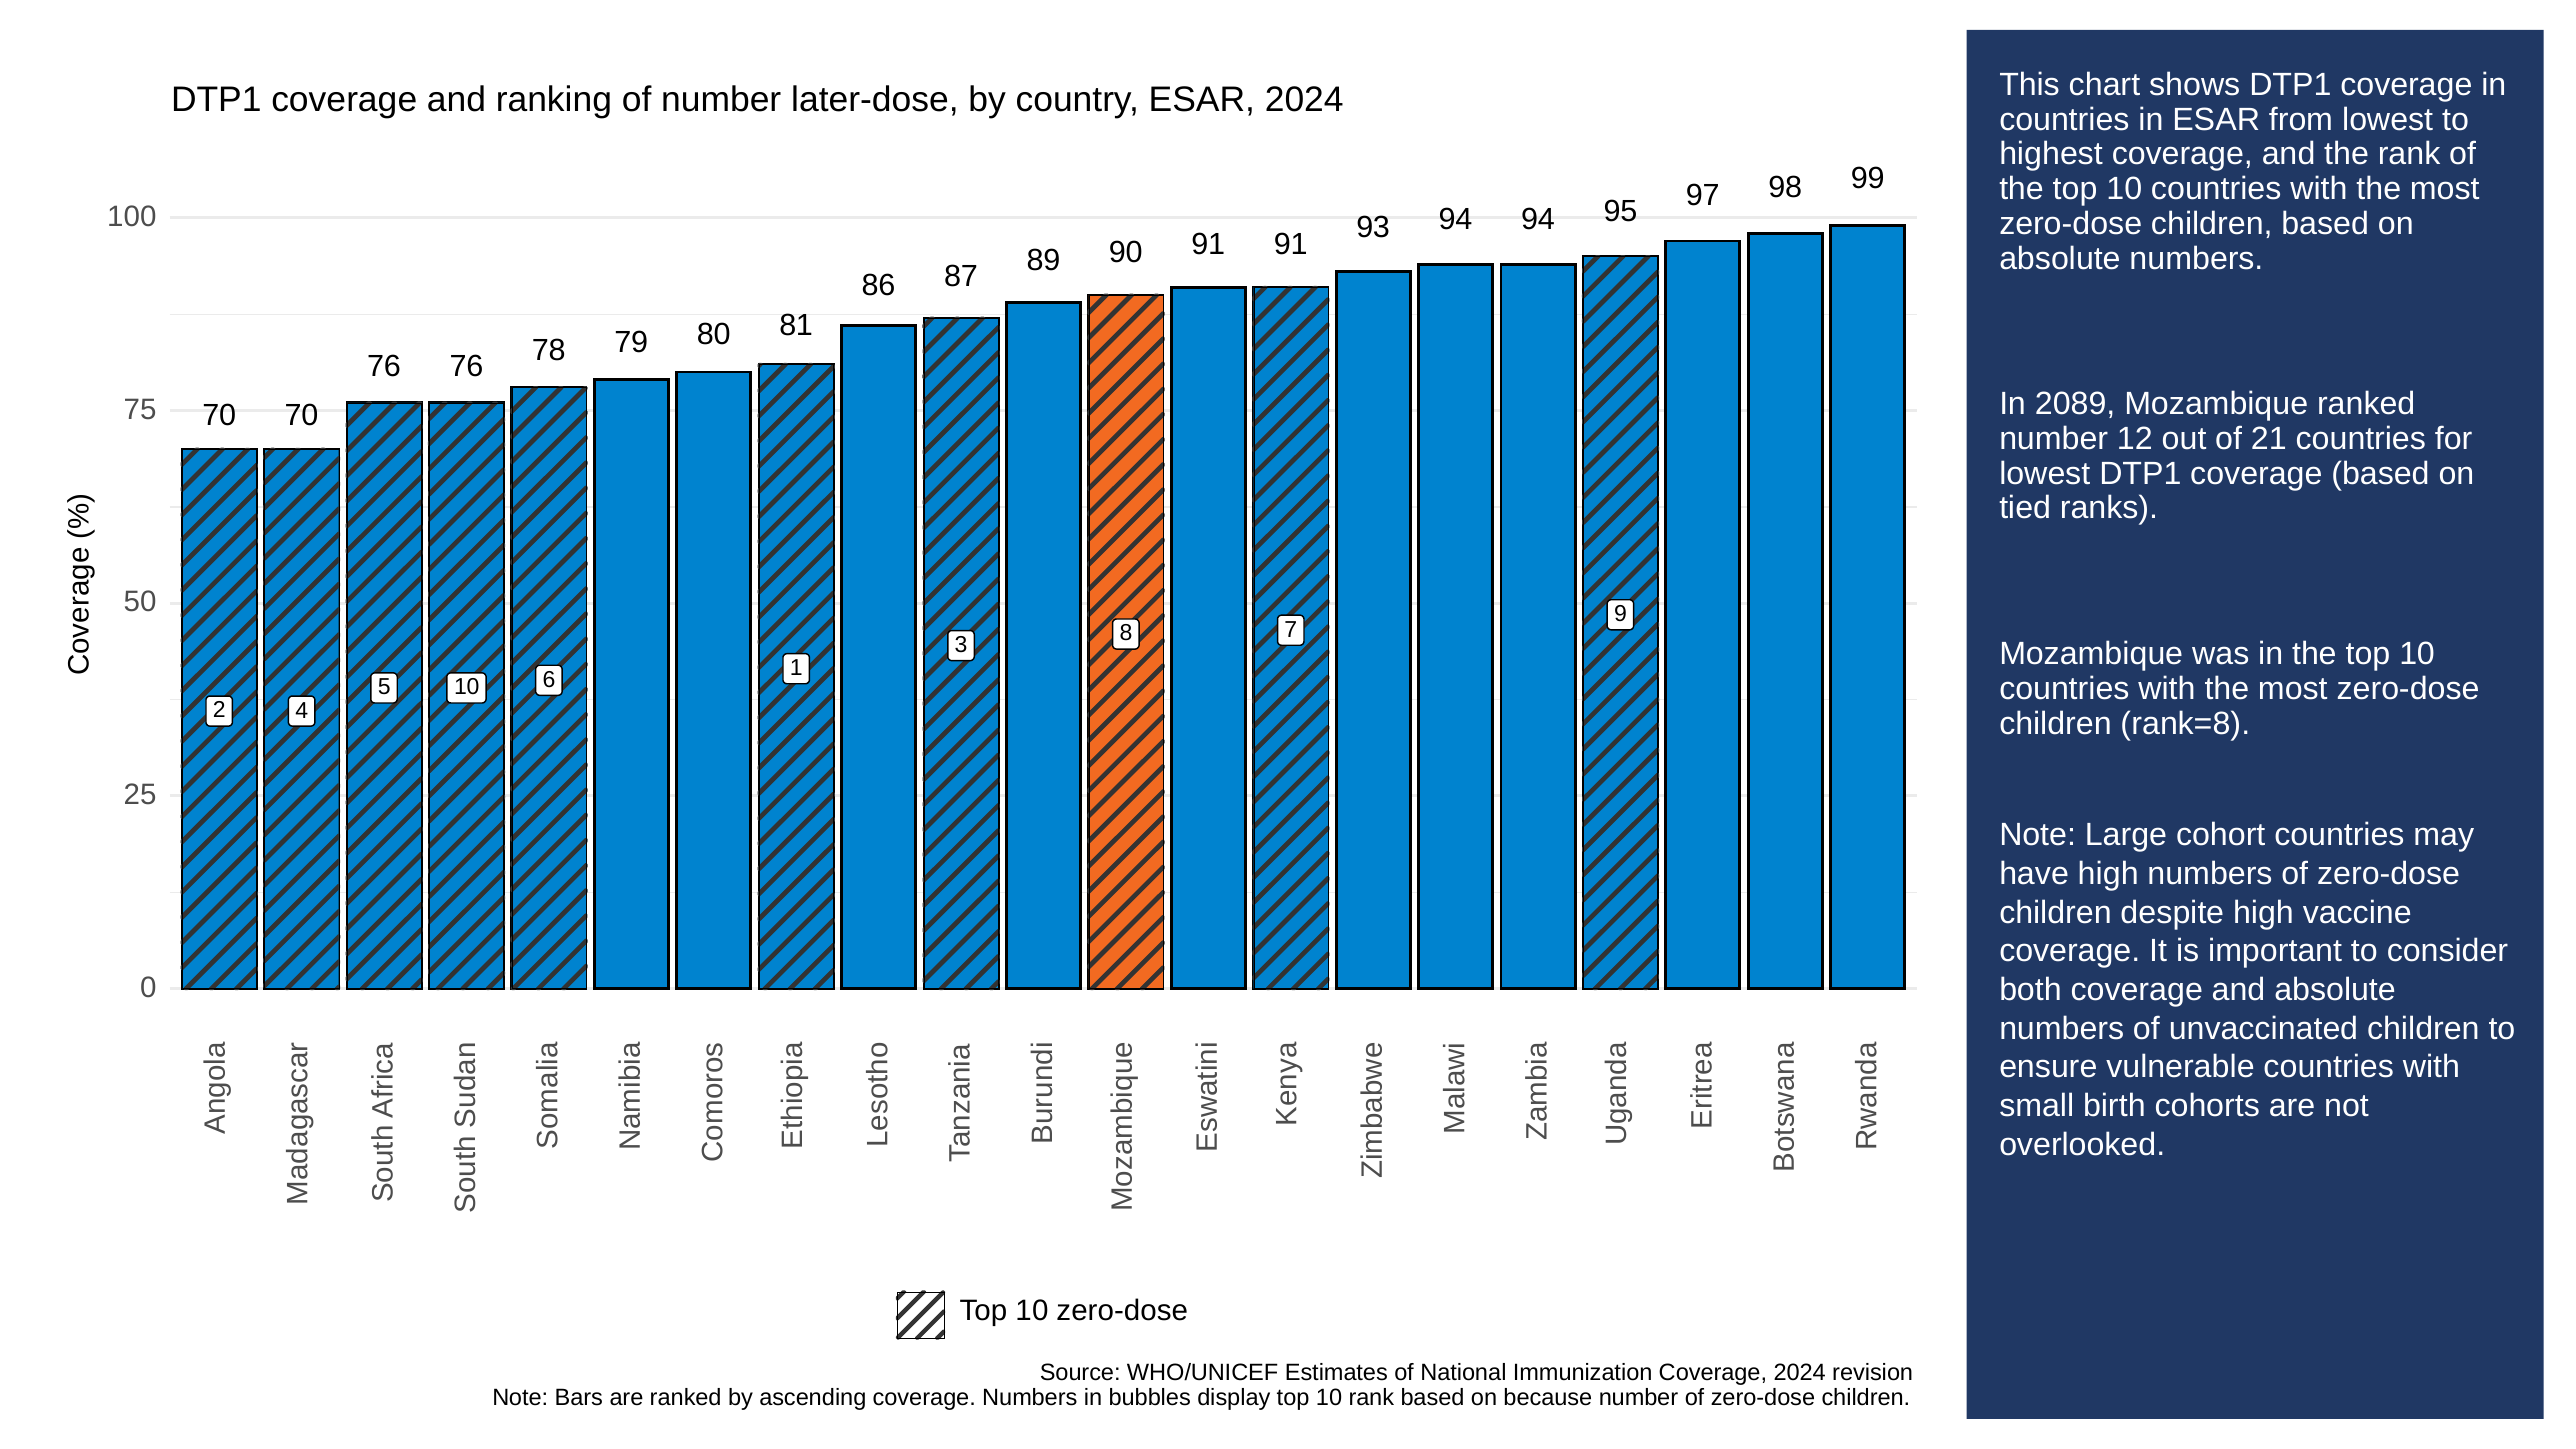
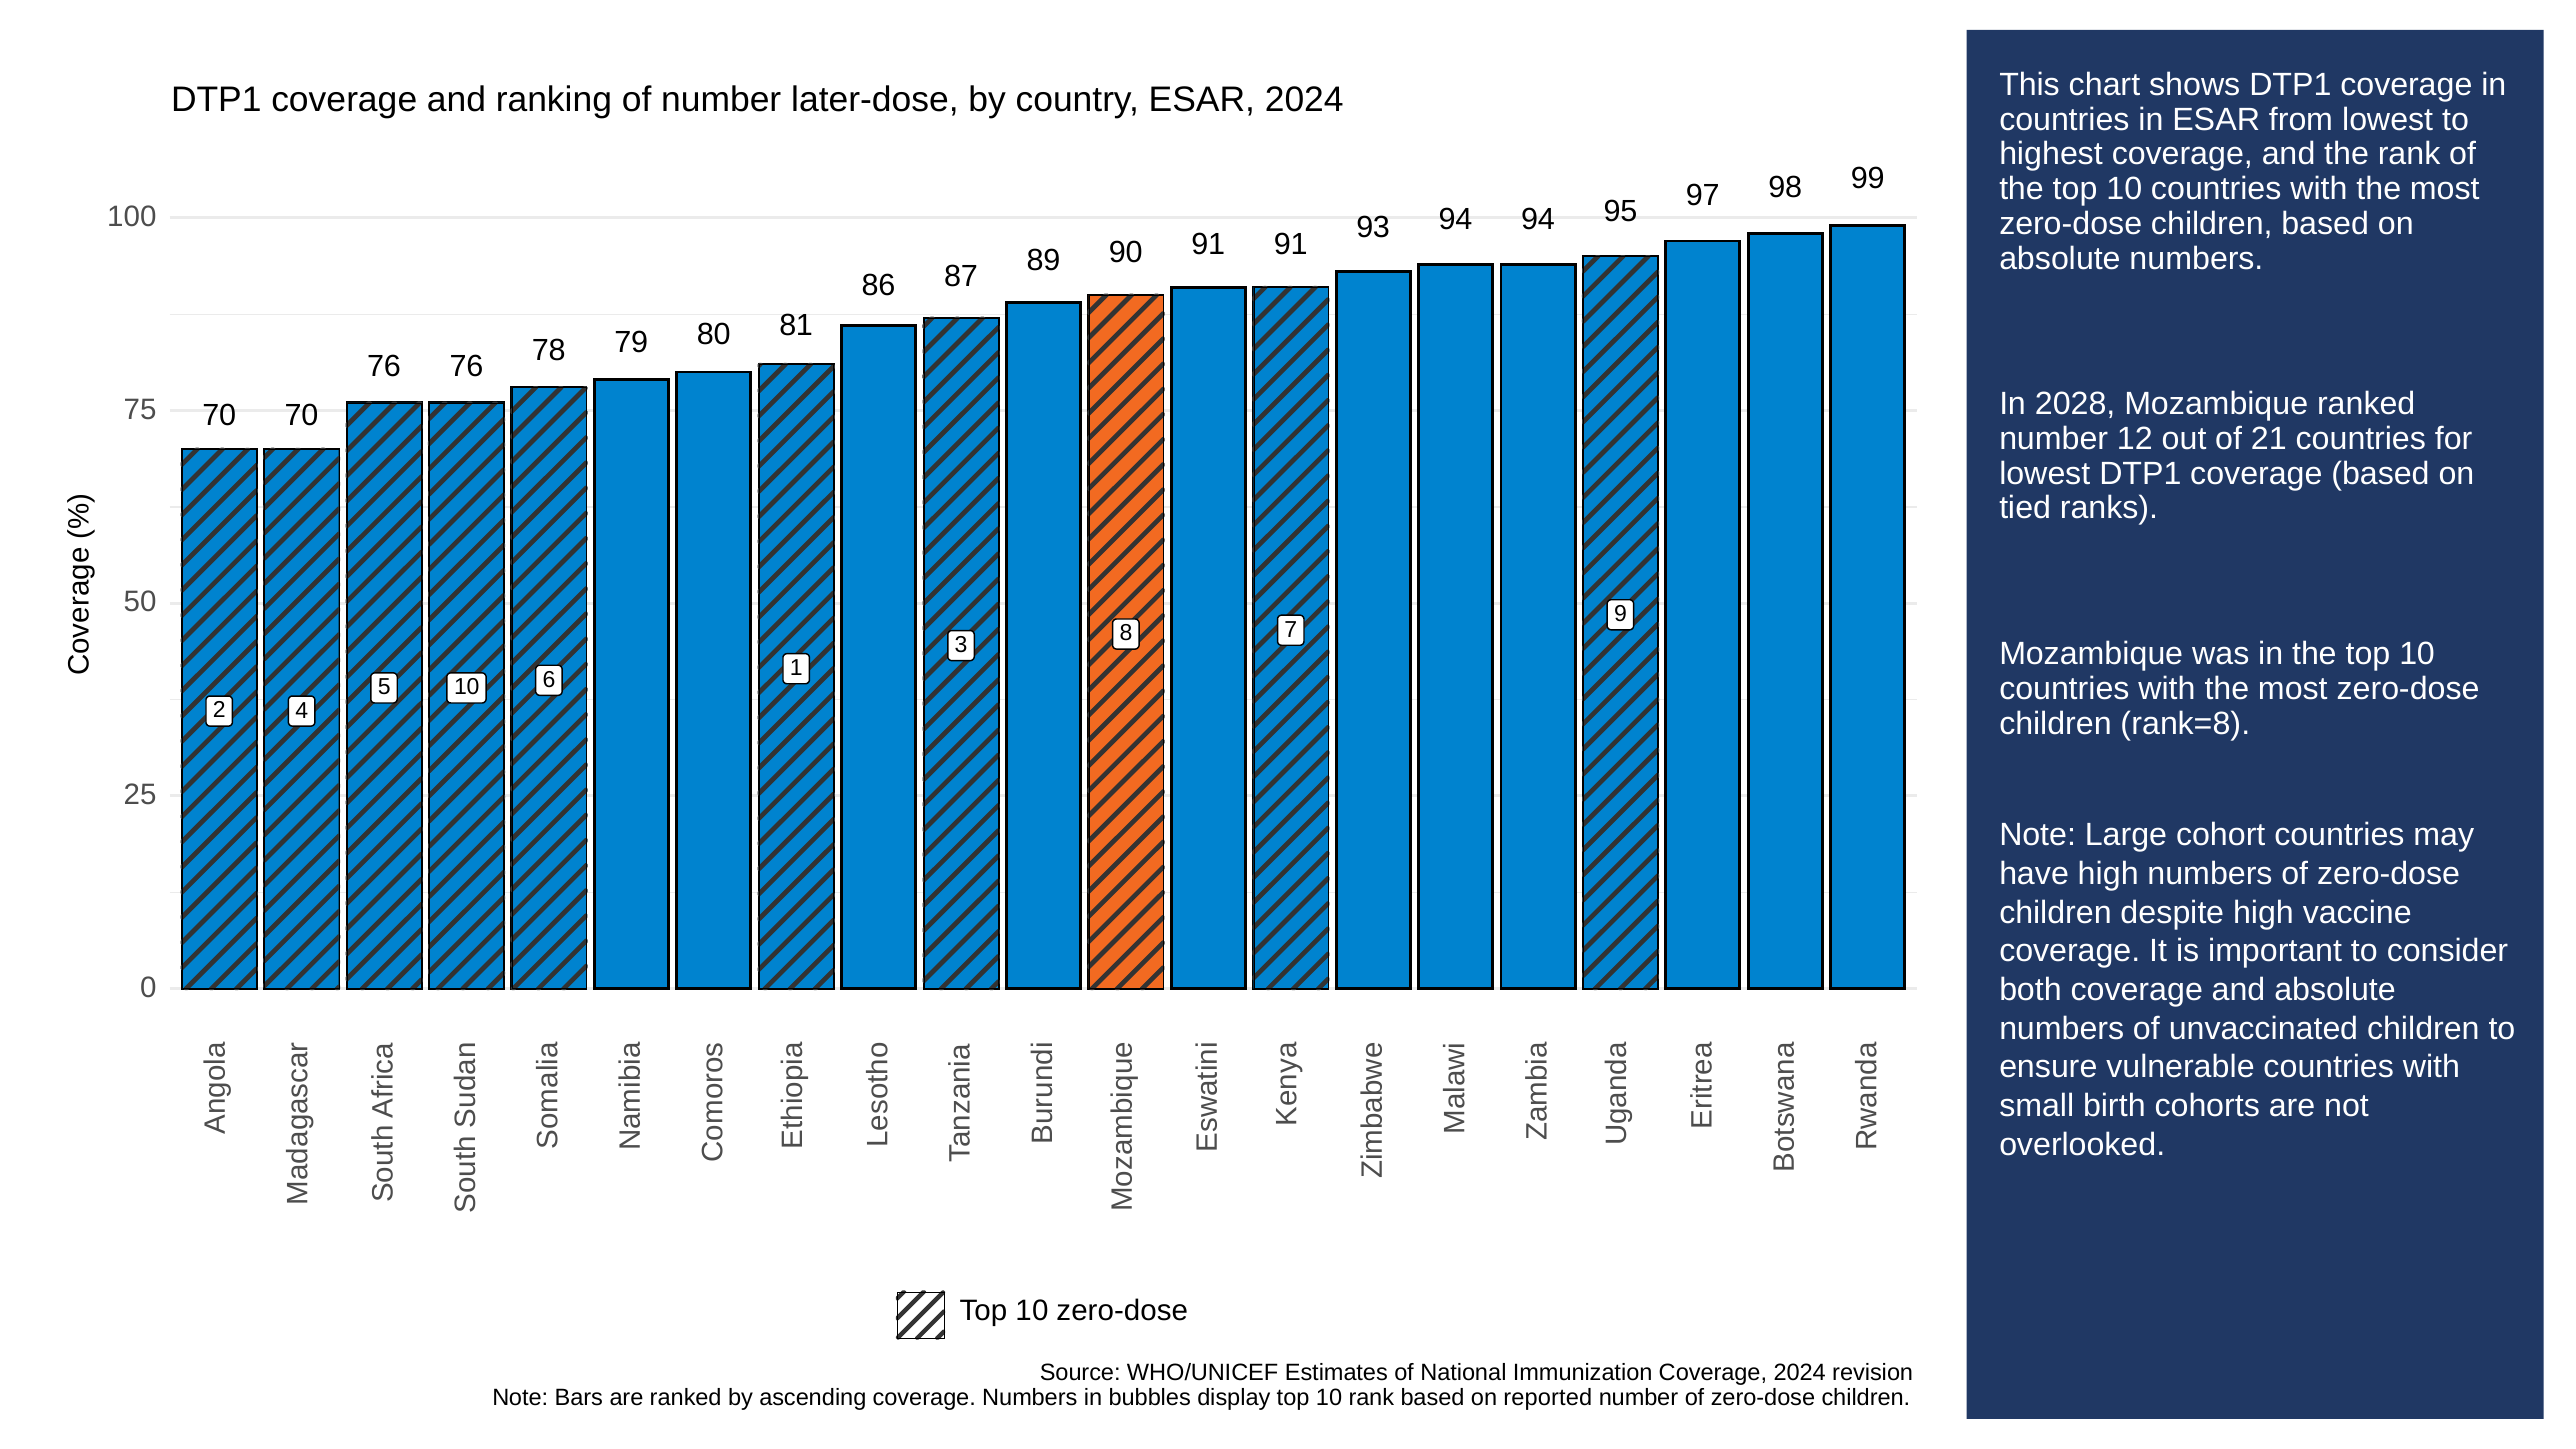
2089: 2089 -> 2028 (2075, 404)
because: because -> reported (1548, 1398)
